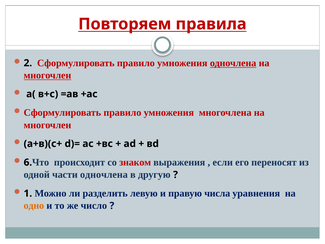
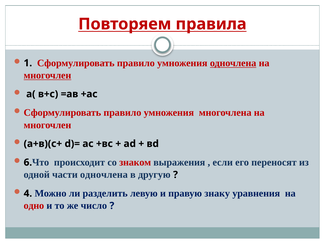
2: 2 -> 1 (28, 63)
1: 1 -> 4 (28, 193)
числа: числа -> знаку (217, 193)
одно colour: orange -> red (34, 206)
